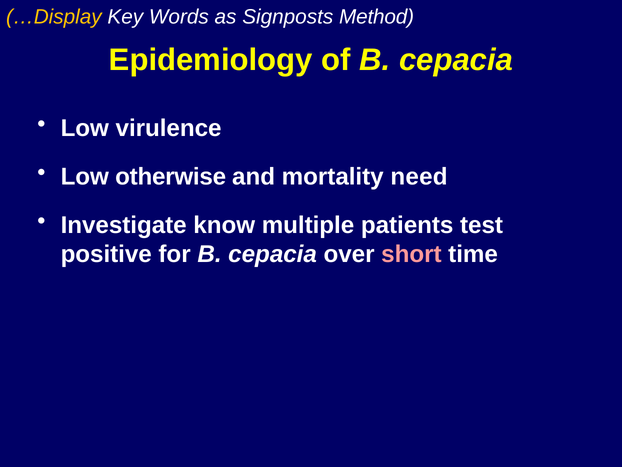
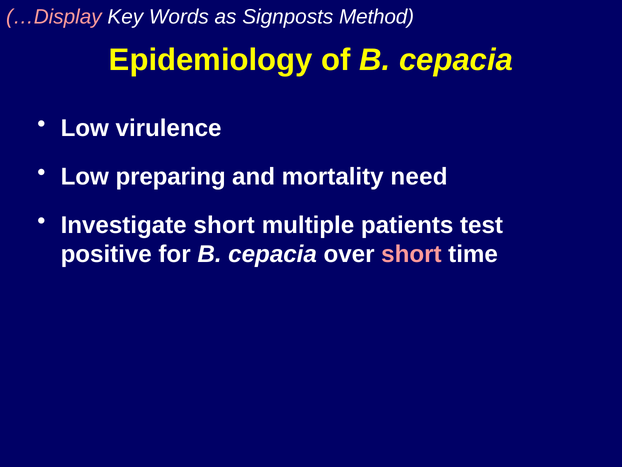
…Display colour: yellow -> pink (54, 17)
otherwise: otherwise -> preparing (171, 177)
Investigate know: know -> short (224, 225)
